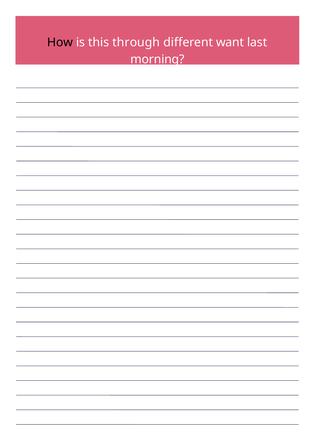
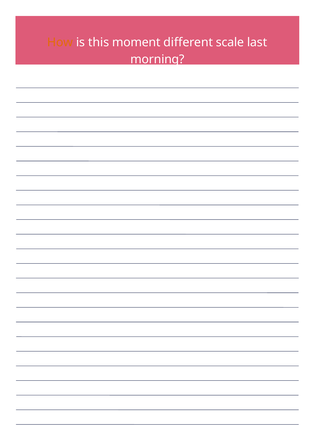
How colour: black -> orange (60, 42)
through: through -> moment (136, 42)
want: want -> scale (230, 42)
